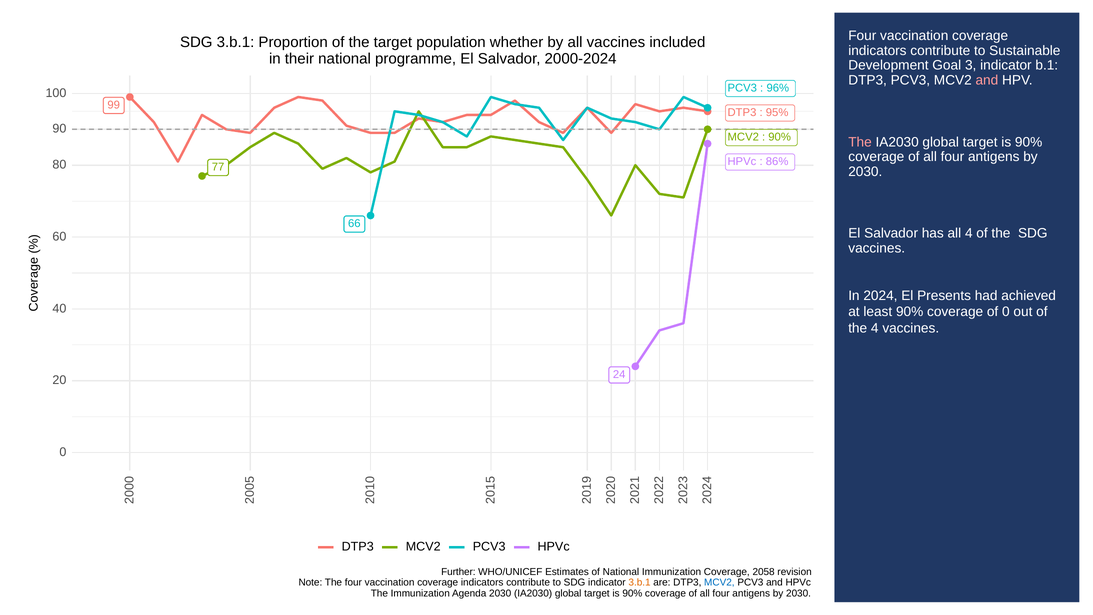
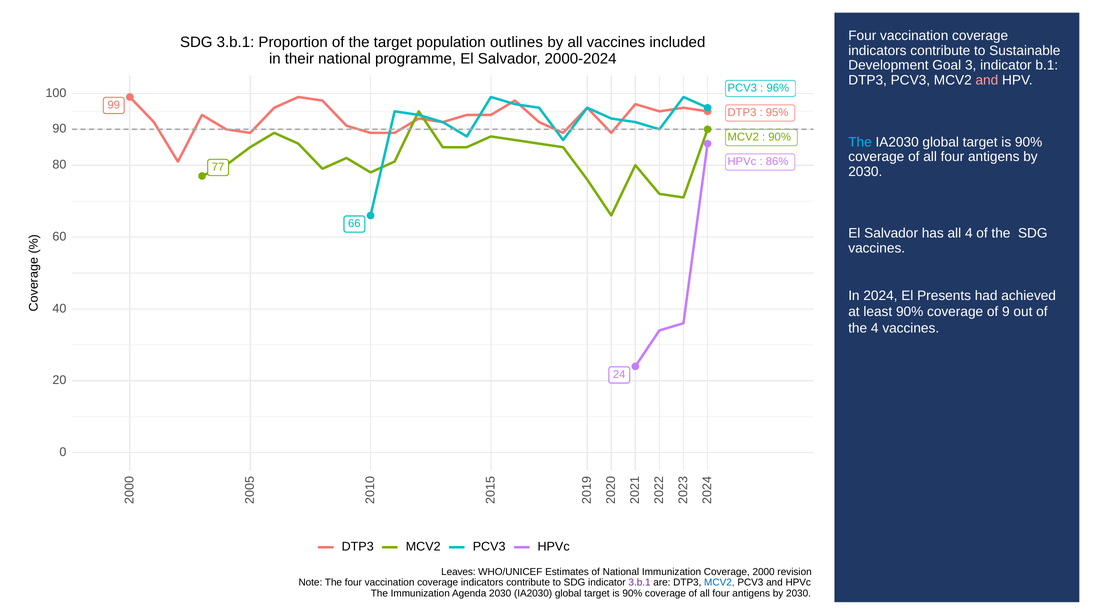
whether: whether -> outlines (516, 42)
The colour: pink -> light blue (860, 142)
of 0: 0 -> 9 (1006, 312)
Further: Further -> Leaves (458, 572)
2058: 2058 -> 2000 (764, 572)
3.b.1 colour: orange -> purple (640, 582)
